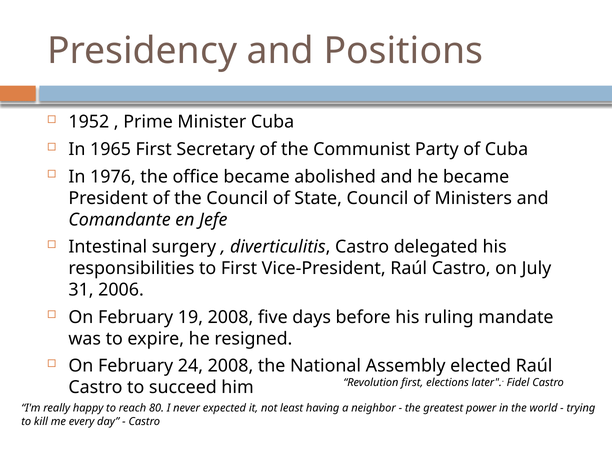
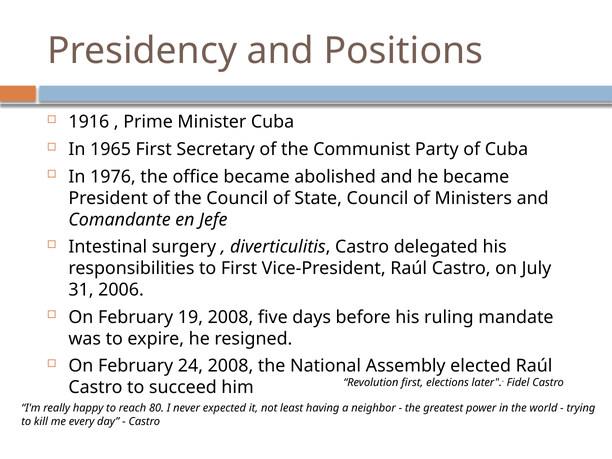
1952: 1952 -> 1916 (89, 122)
